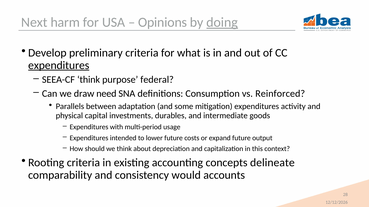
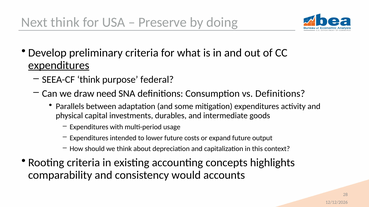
Next harm: harm -> think (65, 22)
Opinions: Opinions -> Preserve (163, 22)
doing underline: present -> none (222, 22)
vs Reinforced: Reinforced -> Definitions (280, 94)
delineate: delineate -> highlights (272, 163)
